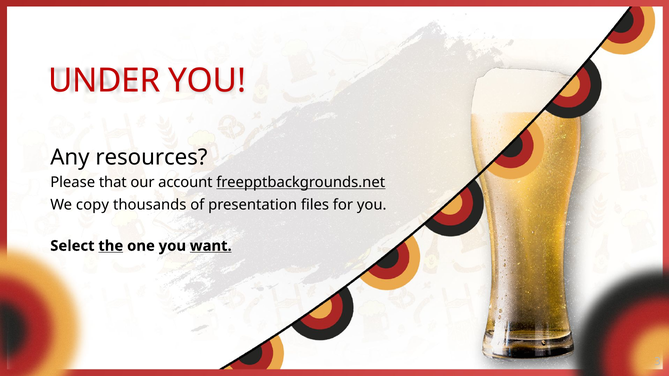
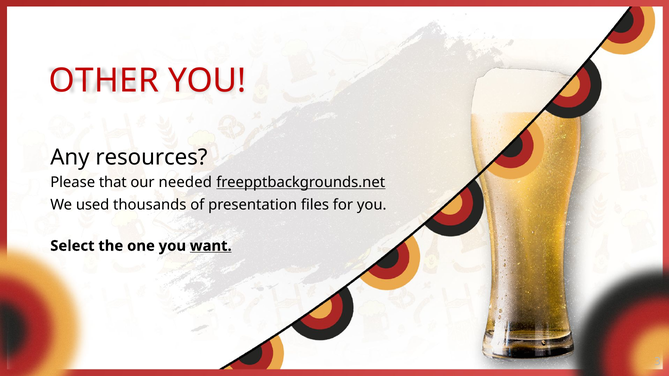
UNDER: UNDER -> OTHER (104, 81)
account: account -> needed (185, 182)
copy: copy -> used (93, 205)
the underline: present -> none (111, 246)
